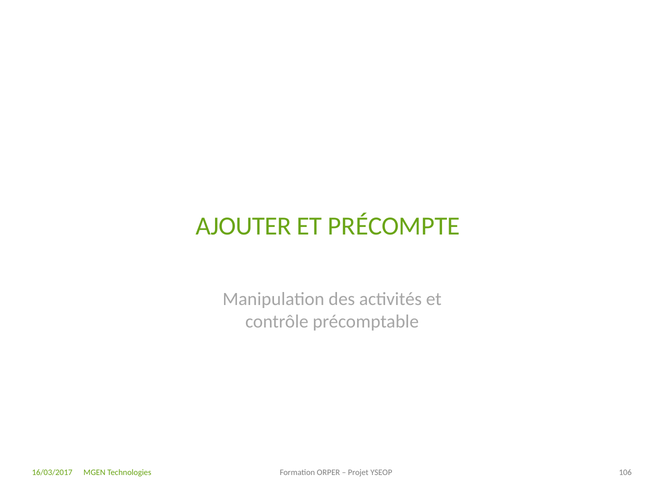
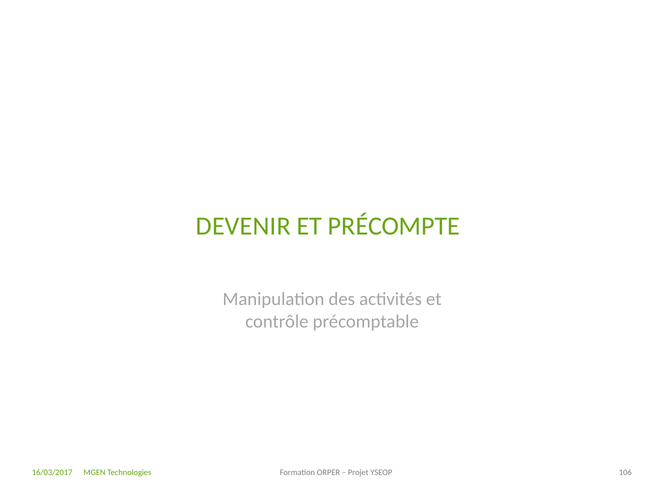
AJOUTER: AJOUTER -> DEVENIR (243, 226)
